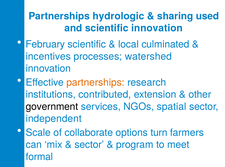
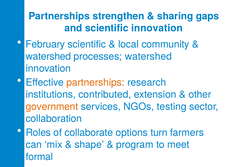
hydrologic: hydrologic -> strengthen (118, 16)
used: used -> gaps (207, 16)
culminated: culminated -> community (165, 44)
incentives: incentives -> watershed (48, 56)
government colour: black -> orange (52, 106)
spatial: spatial -> testing (172, 106)
independent: independent -> collaboration (54, 118)
Scale: Scale -> Roles (38, 132)
sector: sector -> shape (89, 144)
